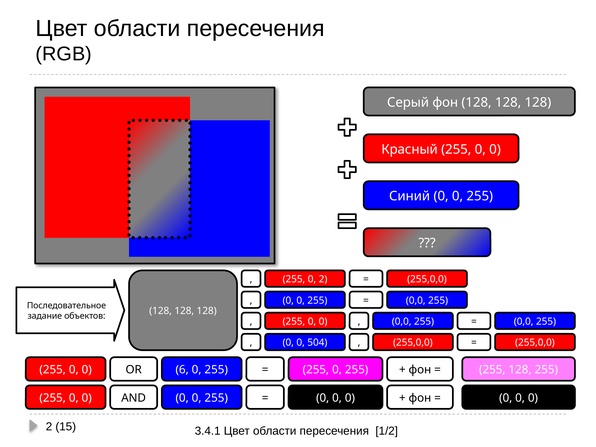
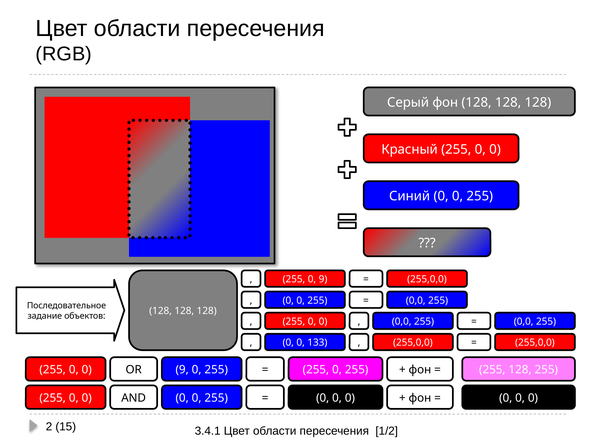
0 2: 2 -> 9 (323, 279)
504: 504 -> 133 (317, 343)
OR 6: 6 -> 9 (182, 370)
